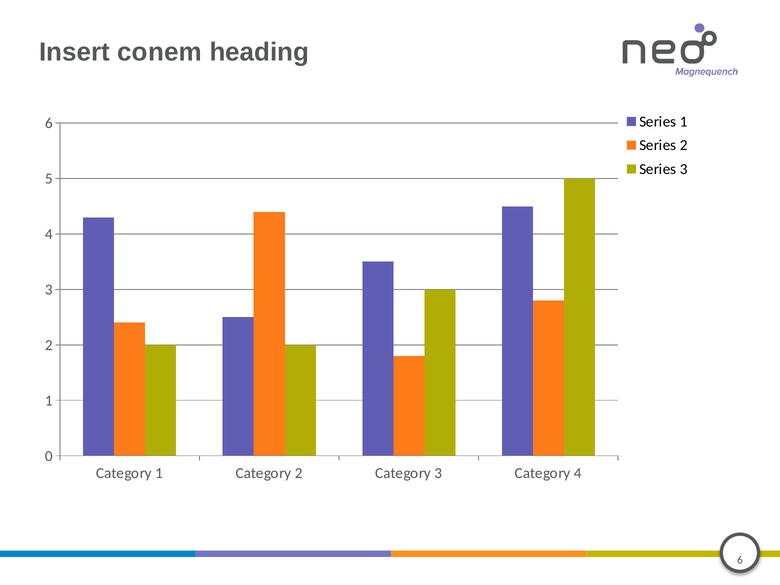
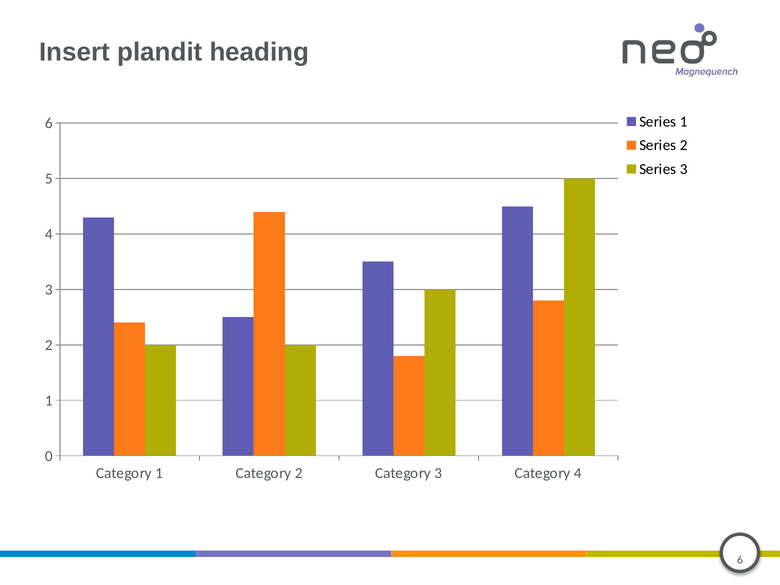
conem: conem -> plandit (160, 52)
